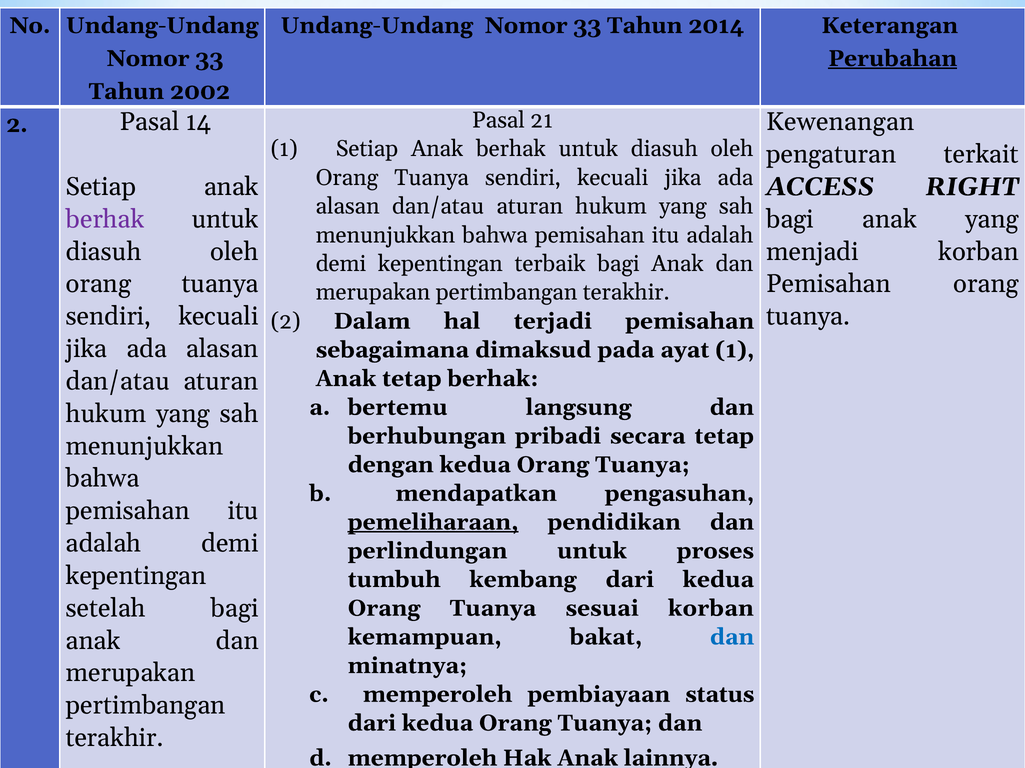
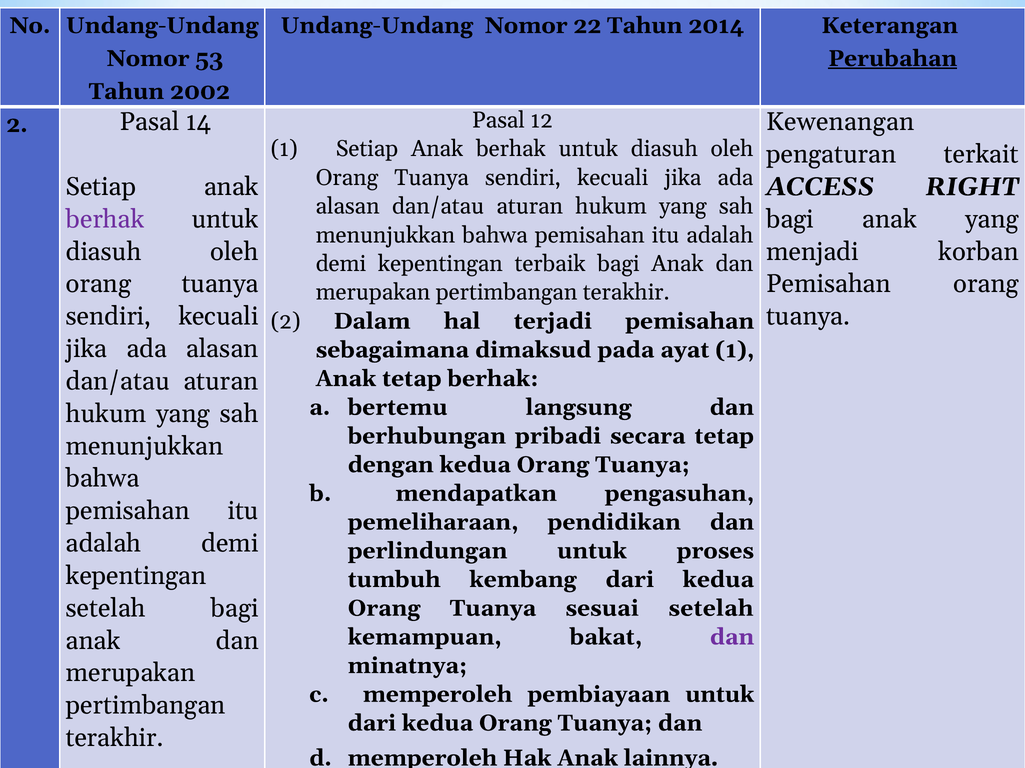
33: 33 -> 22 (587, 26)
33: 33 -> 53 (209, 59)
21: 21 -> 12 (542, 120)
pemeliharaan underline: present -> none (433, 523)
sesuai korban: korban -> setelah (711, 609)
dan colour: blue -> purple (732, 638)
pembiayaan status: status -> untuk (720, 695)
